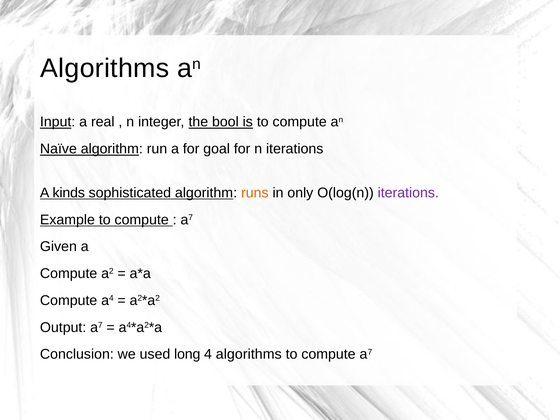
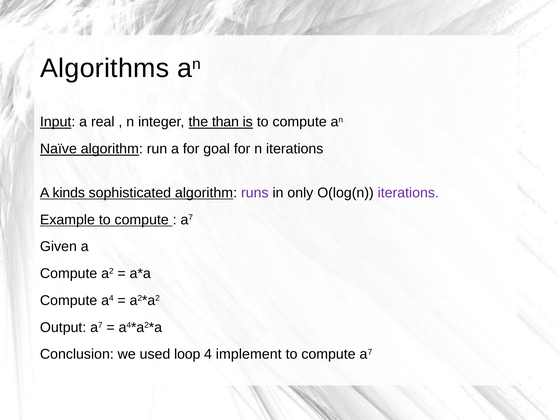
bool: bool -> than (225, 122)
runs colour: orange -> purple (255, 193)
long: long -> loop (187, 354)
4 algorithms: algorithms -> implement (249, 354)
